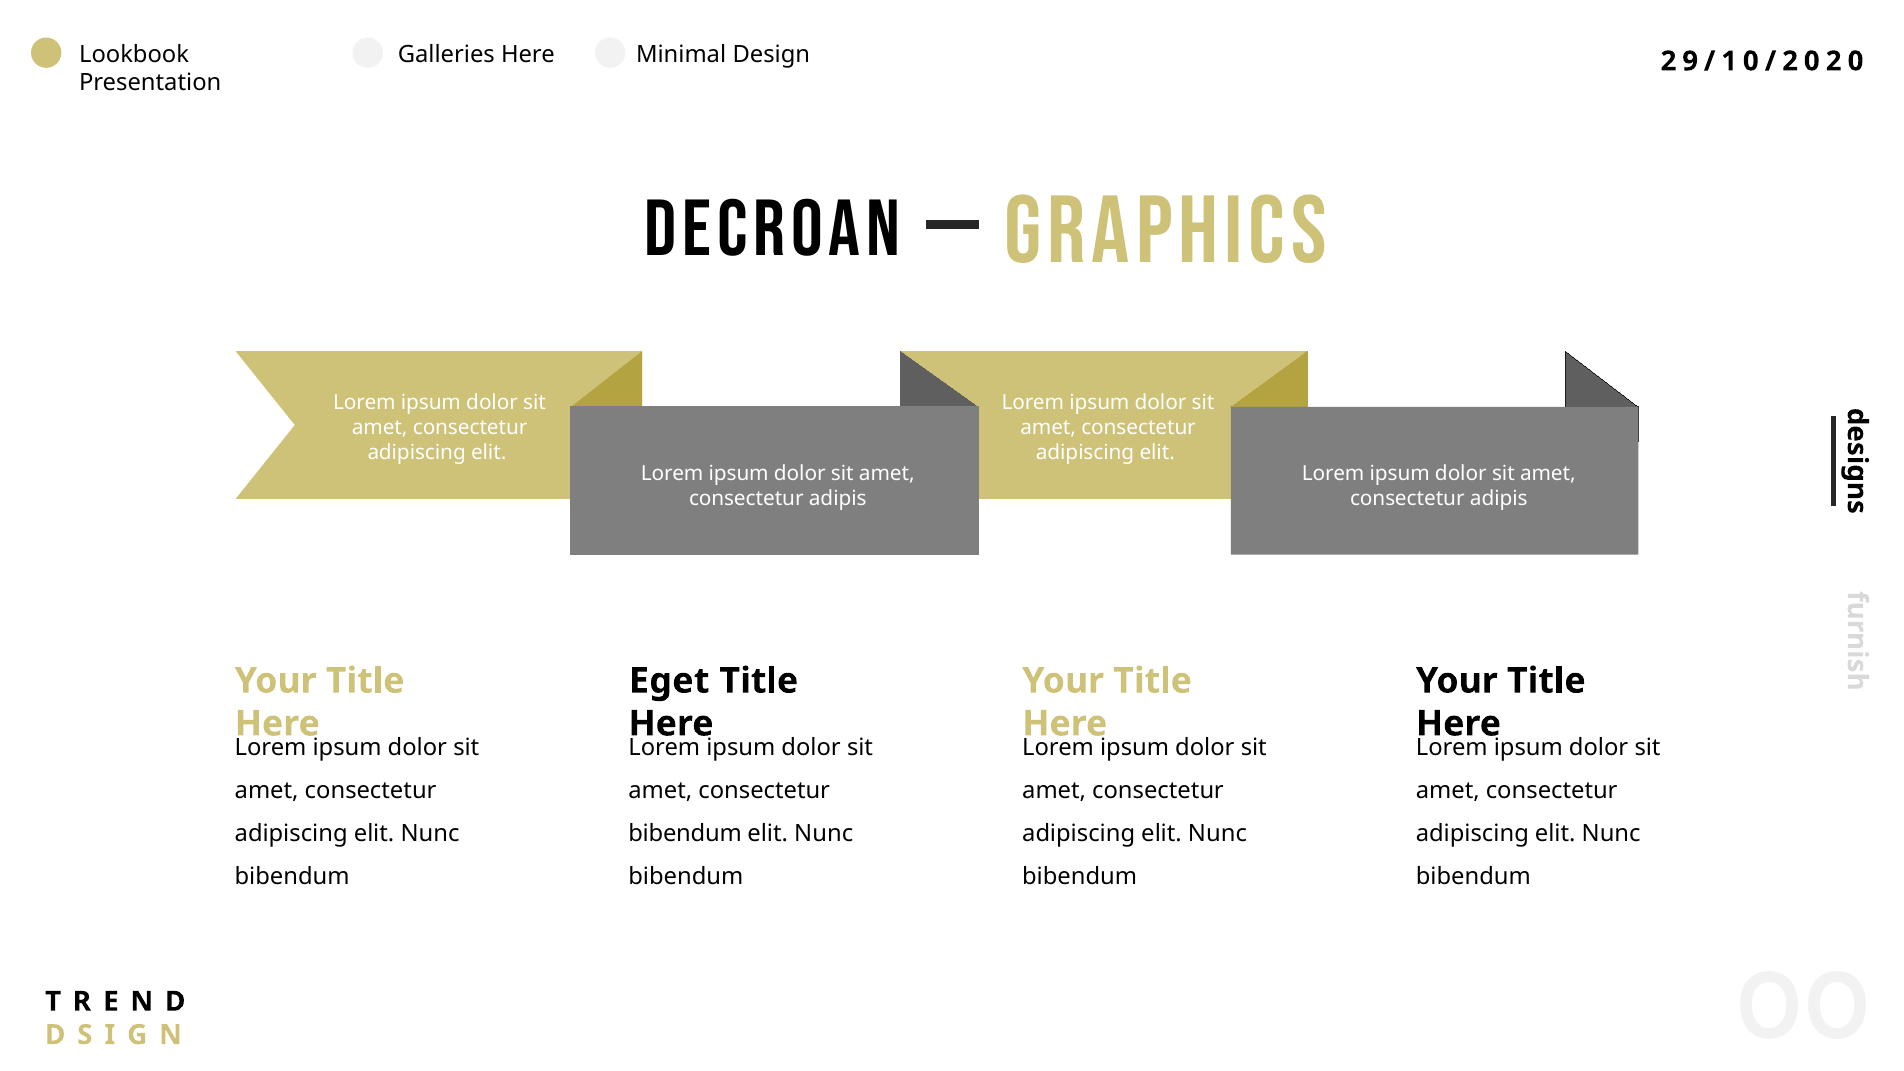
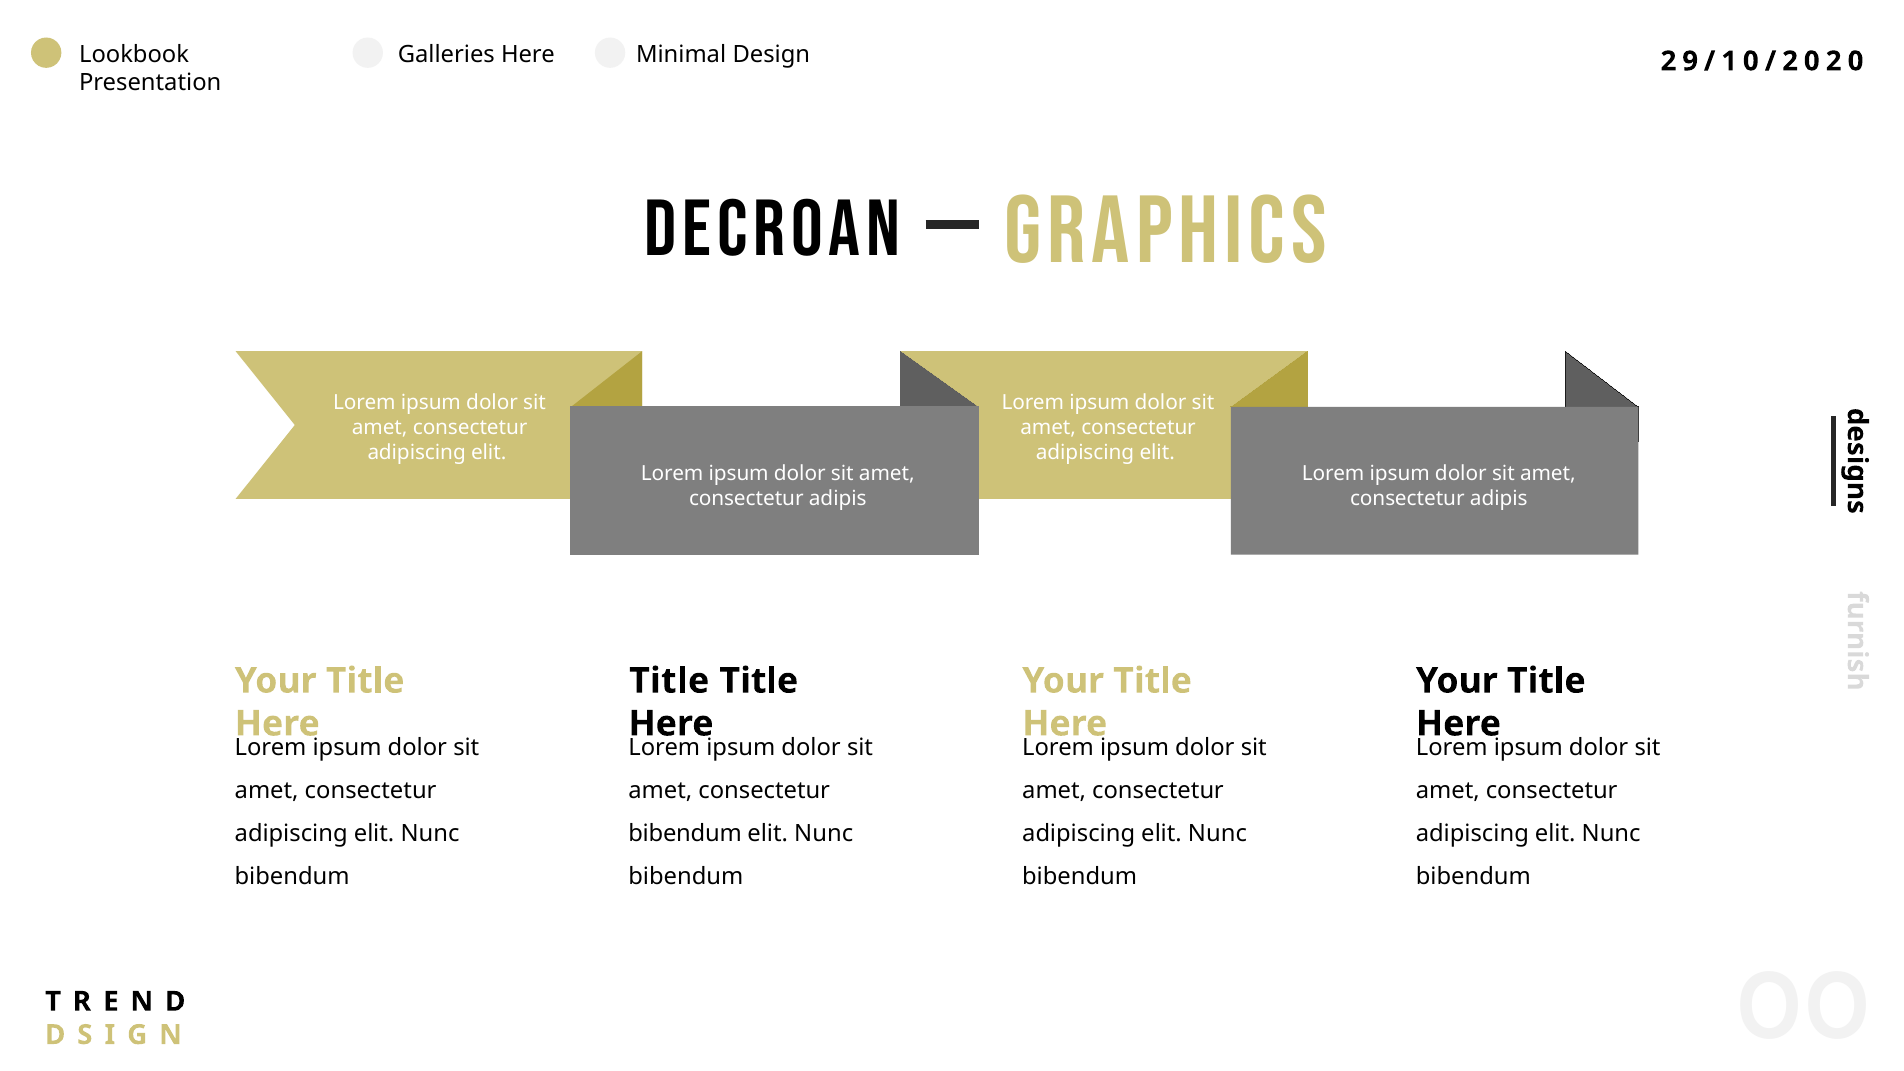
Eget: Eget -> Title (669, 681)
